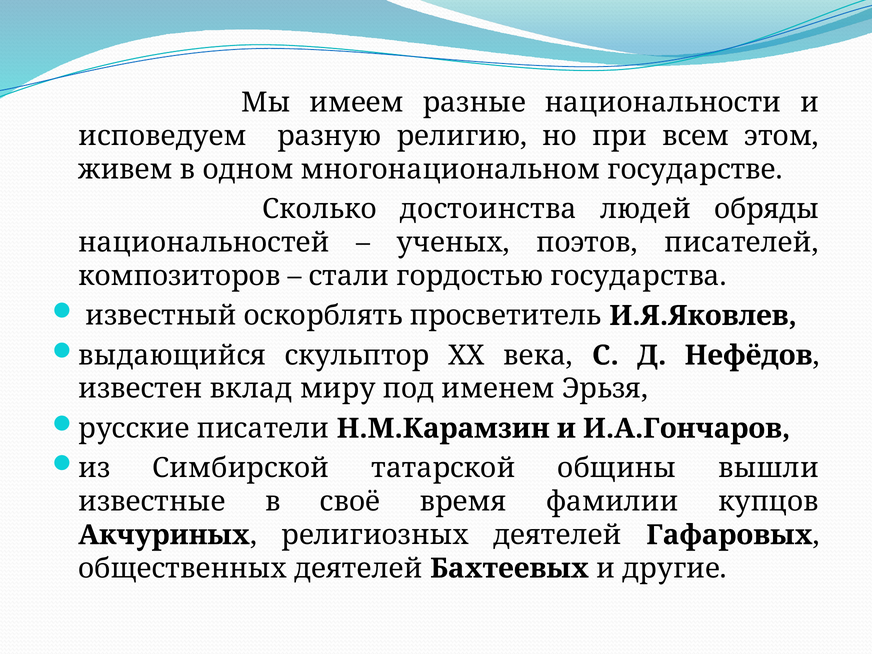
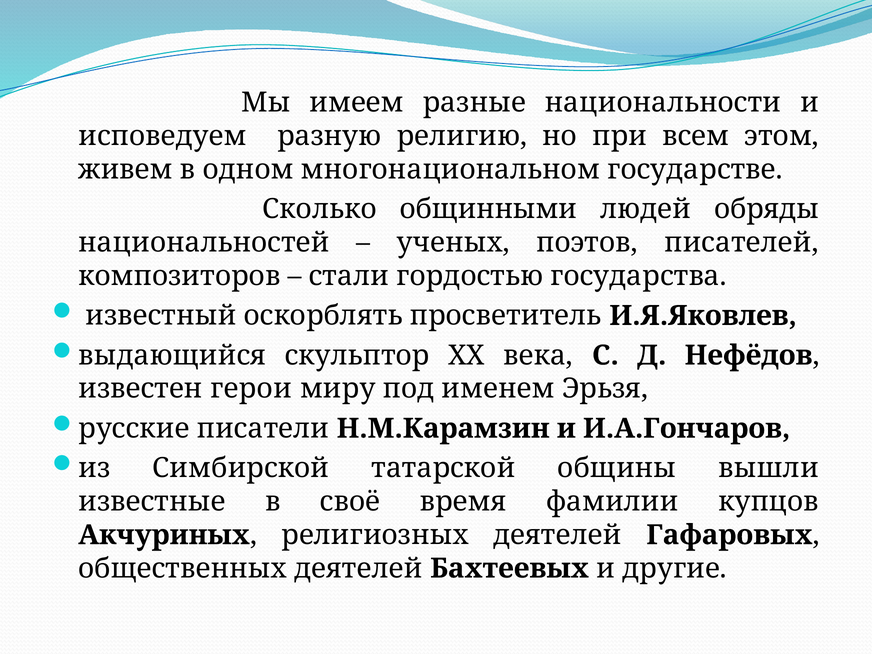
достоинства: достоинства -> общинными (488, 209)
вклад: вклад -> герои (251, 389)
